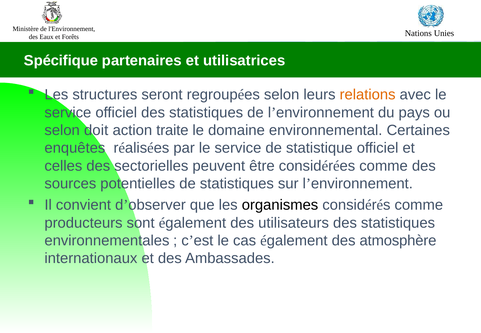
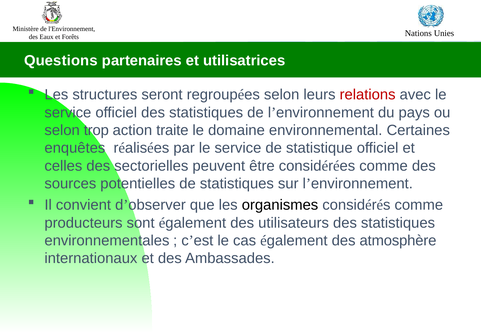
Spécifique: Spécifique -> Questions (61, 61)
relations colour: orange -> red (368, 95)
doit: doit -> trop (96, 130)
